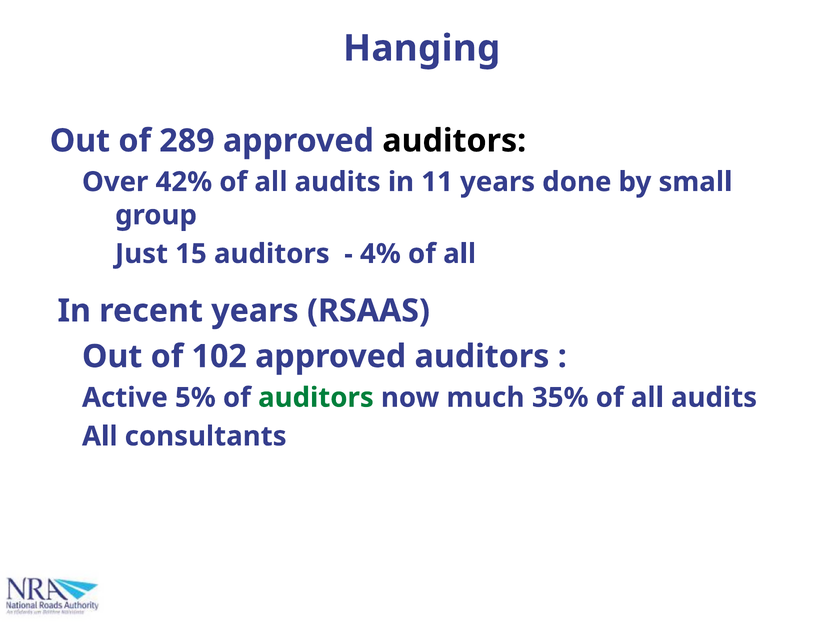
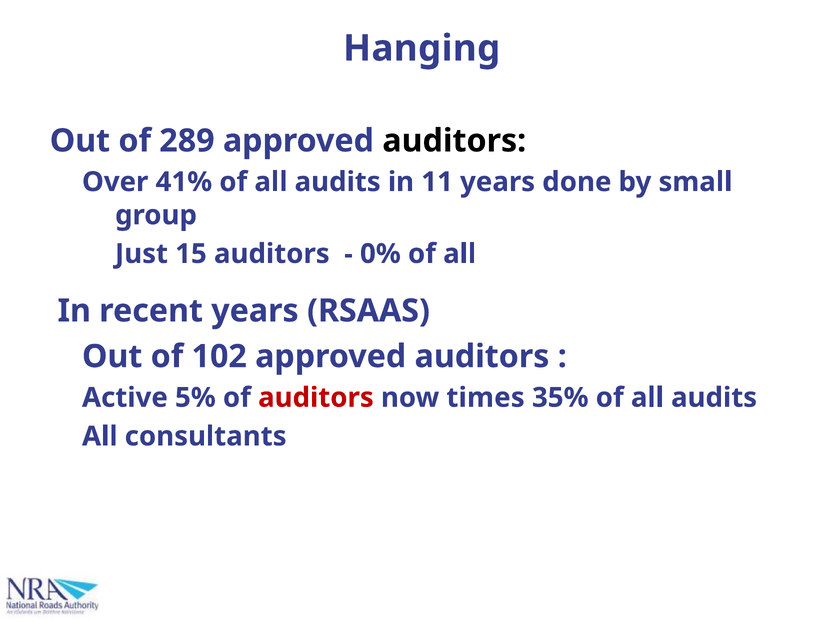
42%: 42% -> 41% (184, 182)
4%: 4% -> 0% (380, 254)
auditors colour: green -> red (316, 397)
much: much -> times (486, 397)
